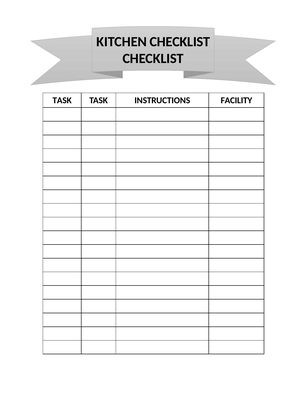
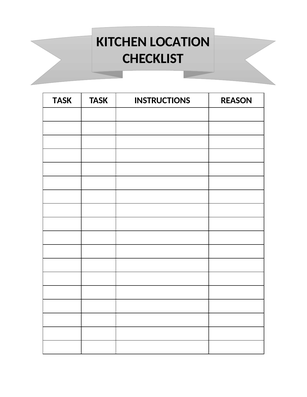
KITCHEN CHECKLIST: CHECKLIST -> LOCATION (180, 42)
FACILITY: FACILITY -> REASON (236, 100)
